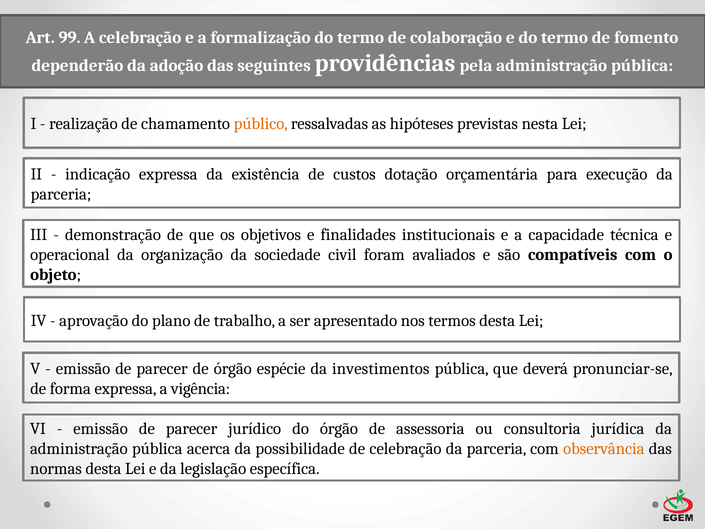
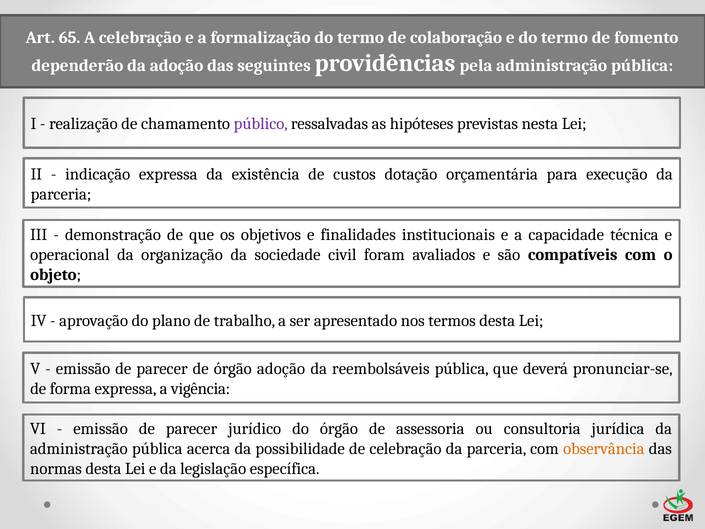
99: 99 -> 65 (70, 38)
público colour: orange -> purple (261, 124)
órgão espécie: espécie -> adoção (281, 369)
investimentos: investimentos -> reembolsáveis (381, 369)
